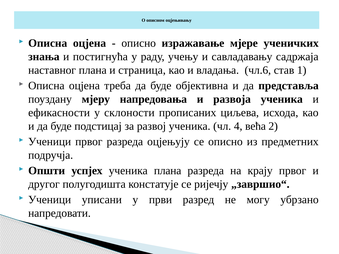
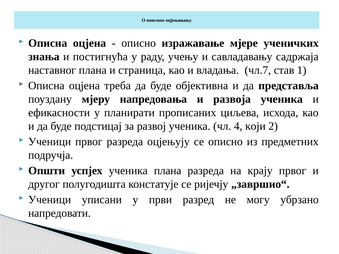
чл.6: чл.6 -> чл.7 (258, 70)
склоности: склоности -> планирати (129, 113)
већа: већа -> који (255, 126)
